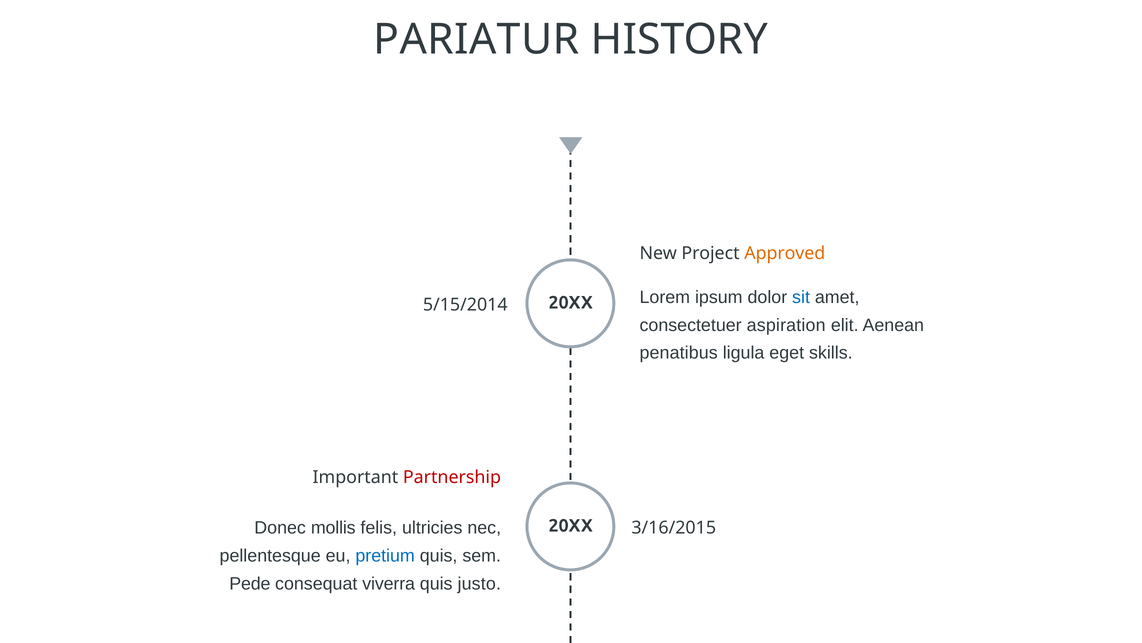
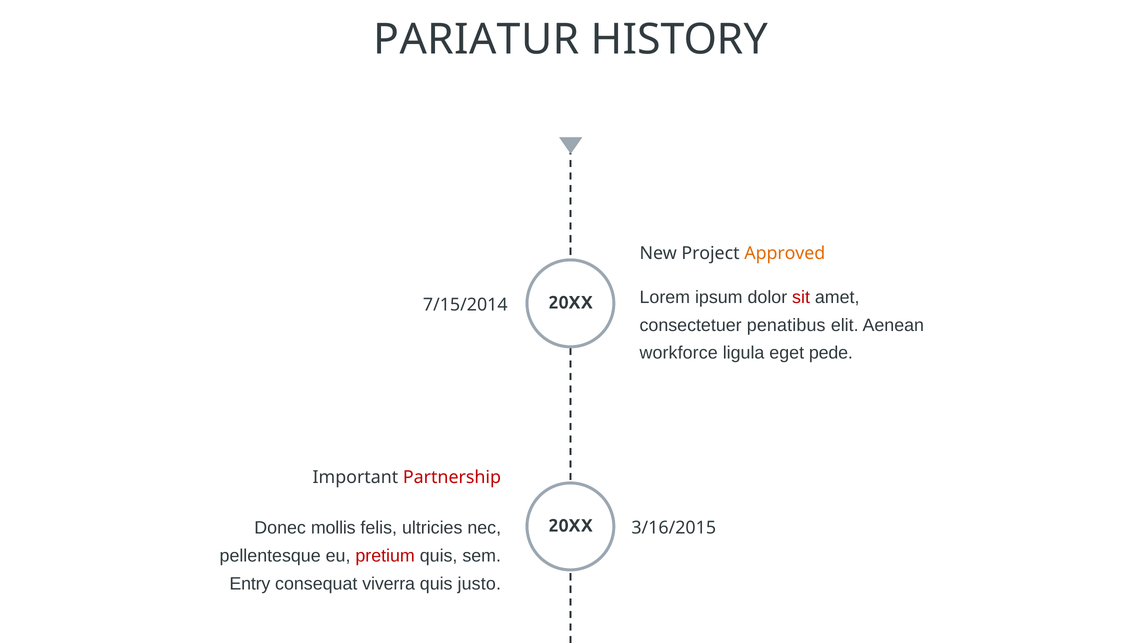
sit colour: blue -> red (801, 297)
5/15/2014: 5/15/2014 -> 7/15/2014 (465, 305)
aspiration: aspiration -> penatibus (786, 325)
penatibus: penatibus -> workforce (679, 353)
skills: skills -> pede (831, 353)
pretium colour: blue -> red (385, 555)
Pede: Pede -> Entry (250, 583)
